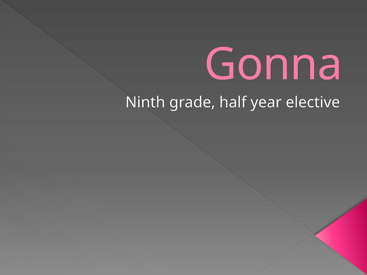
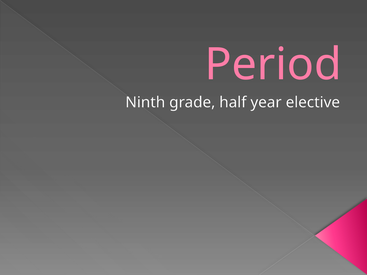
Gonna: Gonna -> Period (273, 65)
